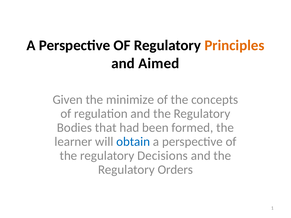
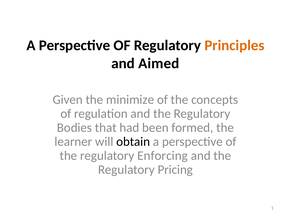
obtain colour: blue -> black (133, 142)
Decisions: Decisions -> Enforcing (163, 156)
Orders: Orders -> Pricing (175, 170)
